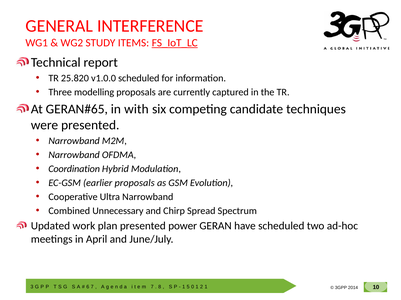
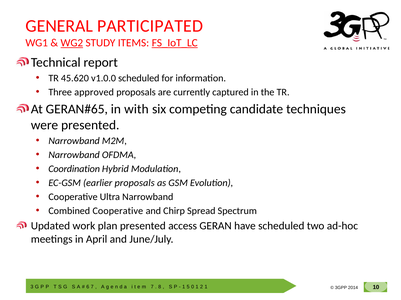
INTERFERENCE: INTERFERENCE -> PARTICIPATED (150, 26)
WG2 underline: none -> present (72, 43)
25.820: 25.820 -> 45.620 (75, 78)
modelling: modelling -> approved (94, 92)
Combined Unnecessary: Unnecessary -> Cooperative (118, 211)
power: power -> access (183, 226)
